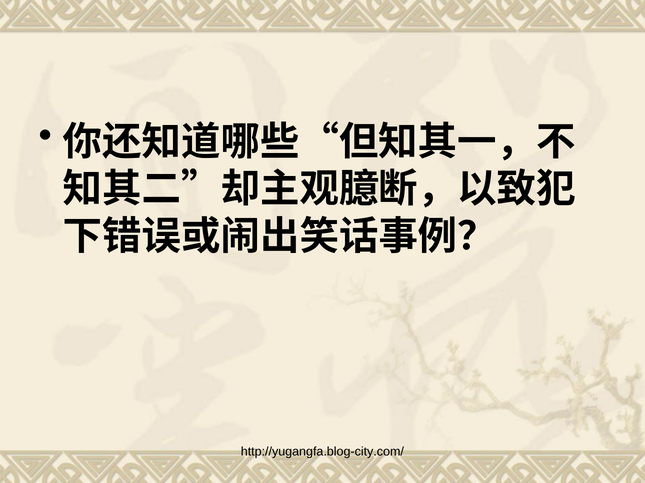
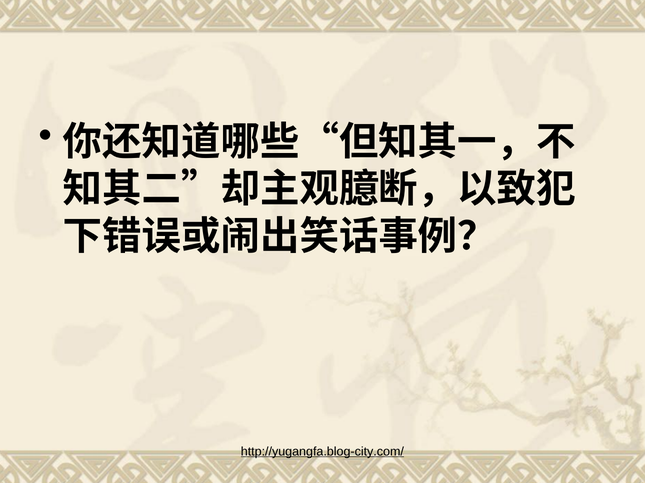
http://yugangfa.blog-city.com/ underline: none -> present (322, 452)
